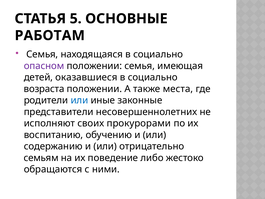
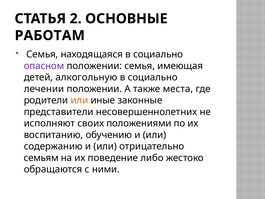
5: 5 -> 2 (76, 19)
оказавшиеся: оказавшиеся -> алкогольную (86, 77)
возраста: возраста -> лечении (44, 89)
или colour: blue -> orange (79, 100)
прокурорами: прокурорами -> положениями (139, 123)
